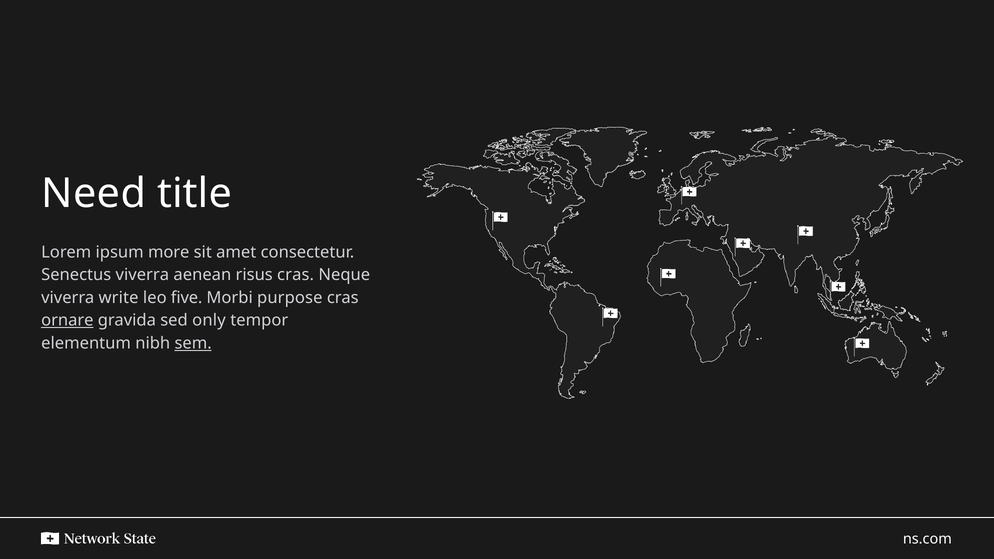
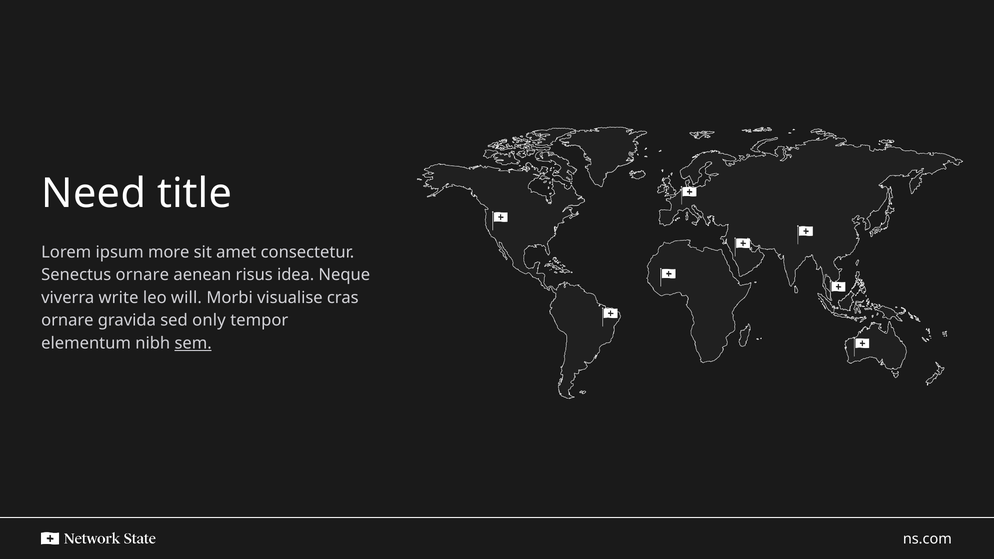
Senectus viverra: viverra -> ornare (142, 275)
risus cras: cras -> idea (296, 275)
five: five -> will (186, 298)
purpose: purpose -> visualise (290, 298)
ornare underline: present -> none (67, 321)
